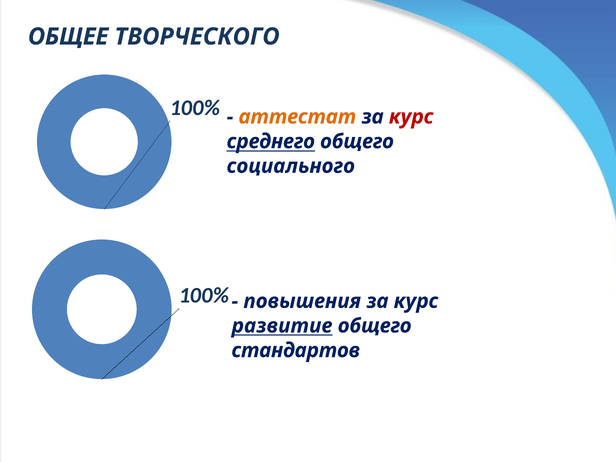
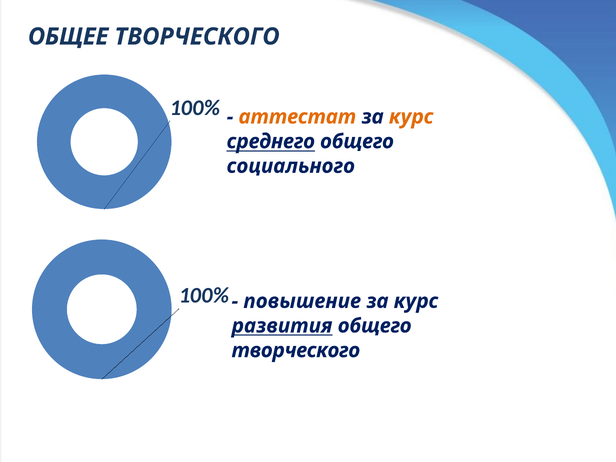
курс colour: red -> orange (411, 117)
повышения: повышения -> повышение (302, 301)
развитие: развитие -> развития (282, 326)
стандартов: стандартов -> творческого (296, 350)
